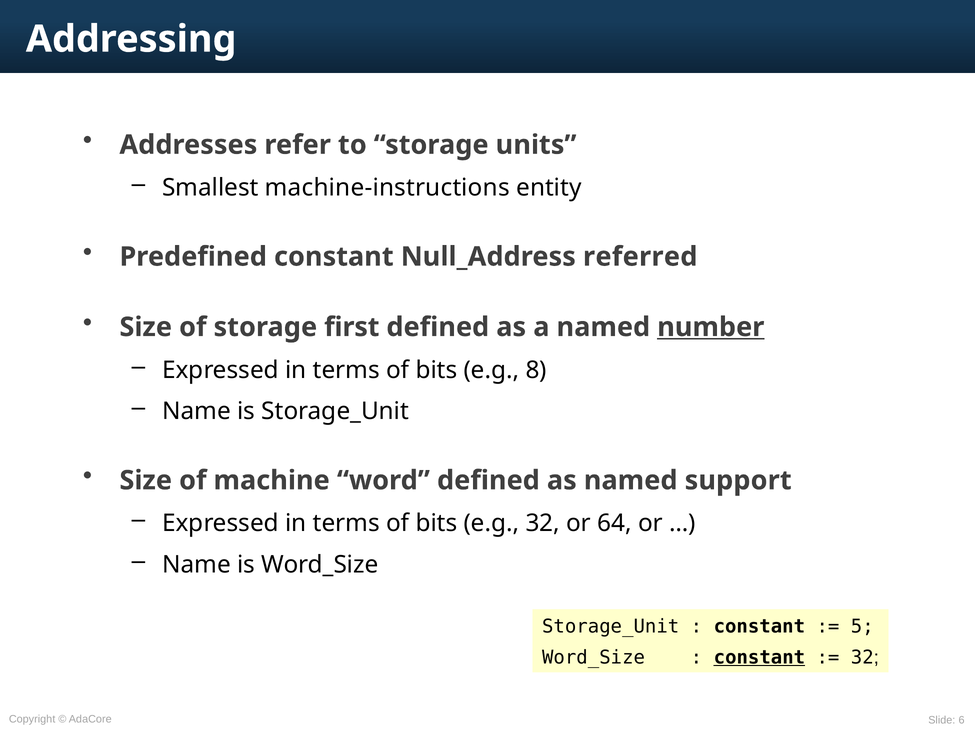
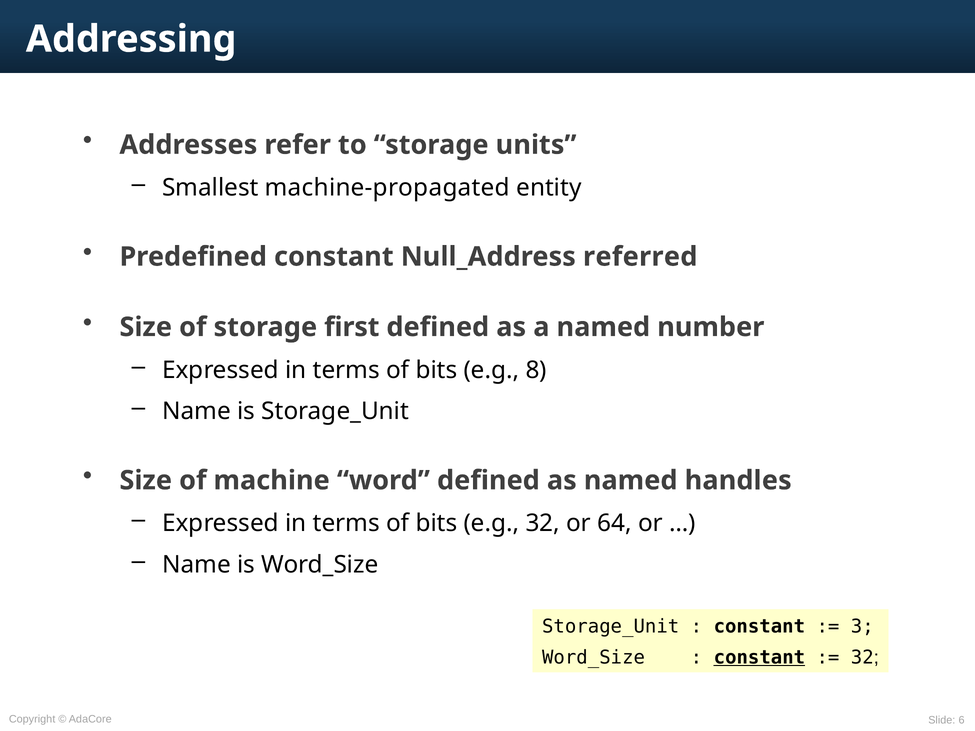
machine-instructions: machine-instructions -> machine-propagated (387, 188)
number underline: present -> none (711, 327)
support: support -> handles (738, 481)
5: 5 -> 3 (862, 627)
